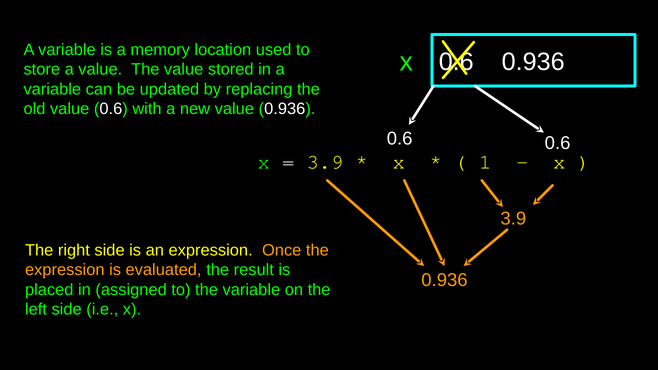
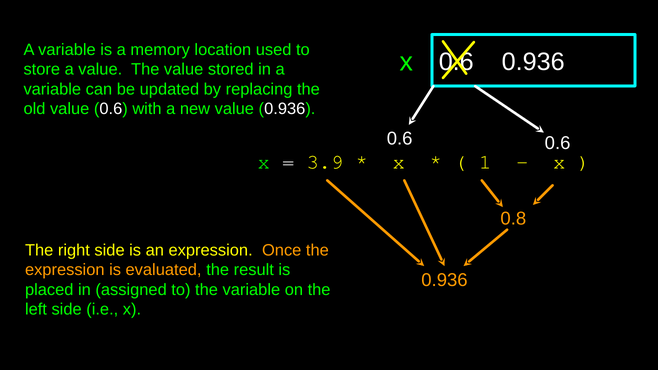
3.9: 3.9 -> 0.8 (513, 218)
